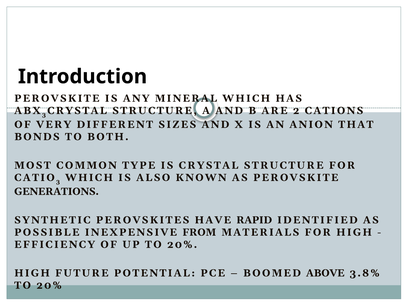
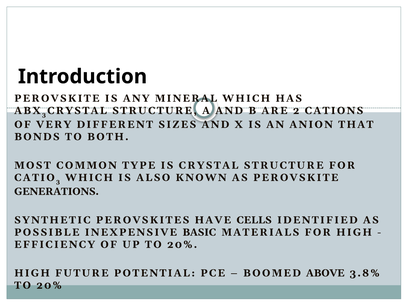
RAPID: RAPID -> CELLS (254, 220)
FROM: FROM -> BASIC (199, 232)
